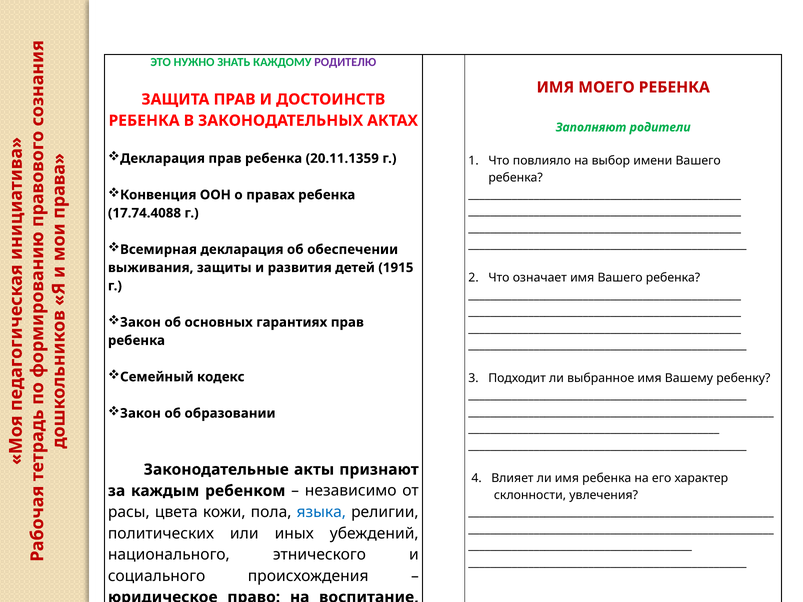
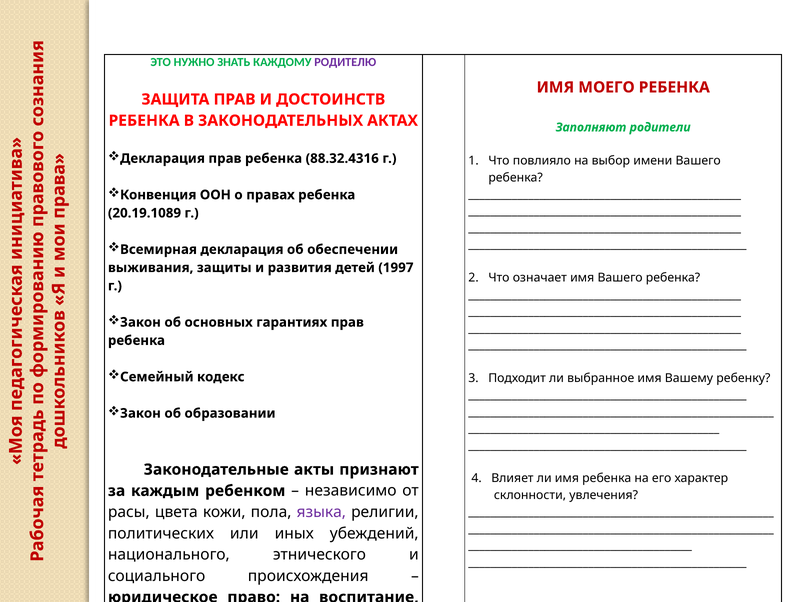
20.11.1359: 20.11.1359 -> 88.32.4316 (342, 159)
17.74.4088: 17.74.4088 -> 20.19.1089 (144, 213)
1915: 1915 -> 1997 (396, 268)
языка colour: blue -> purple (321, 512)
